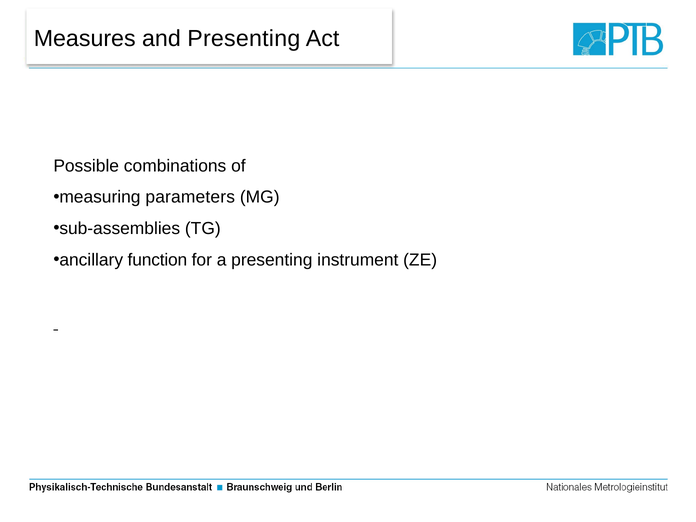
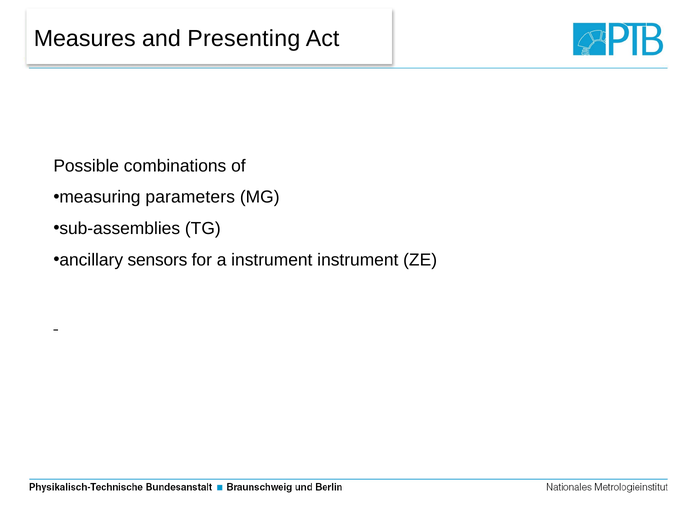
function: function -> sensors (157, 260)
a presenting: presenting -> instrument (272, 260)
